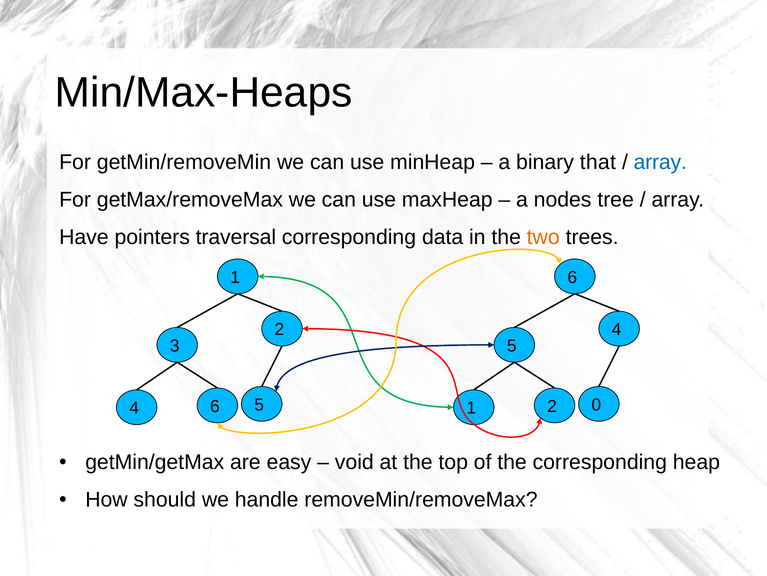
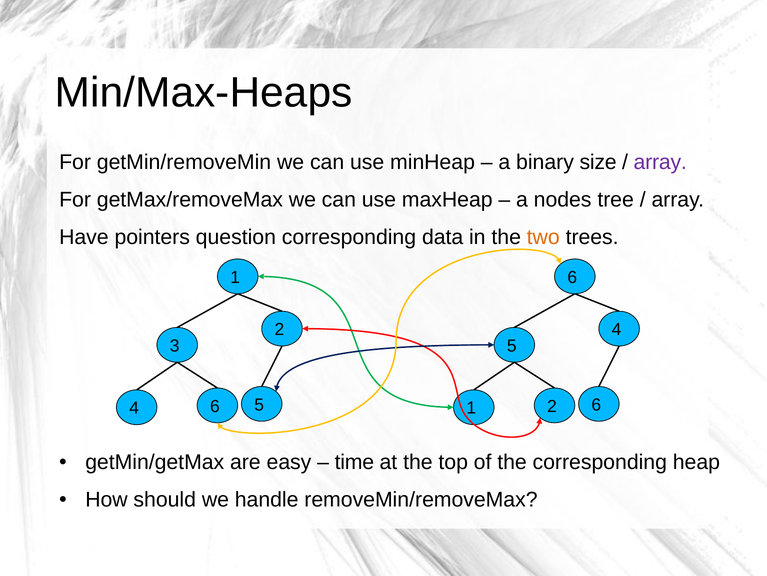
that: that -> size (598, 162)
array colour: blue -> purple (660, 162)
traversal: traversal -> question (236, 237)
1 0: 0 -> 6 (596, 404)
void: void -> time (354, 462)
